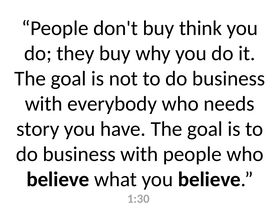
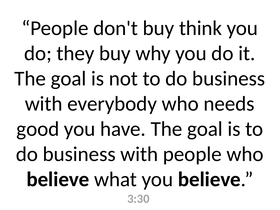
story: story -> good (38, 129)
1:30: 1:30 -> 3:30 (138, 199)
